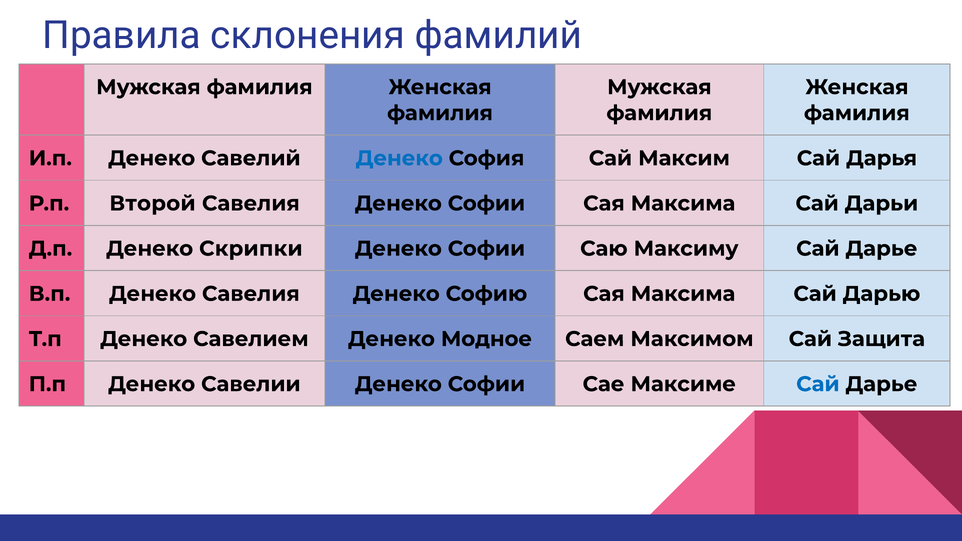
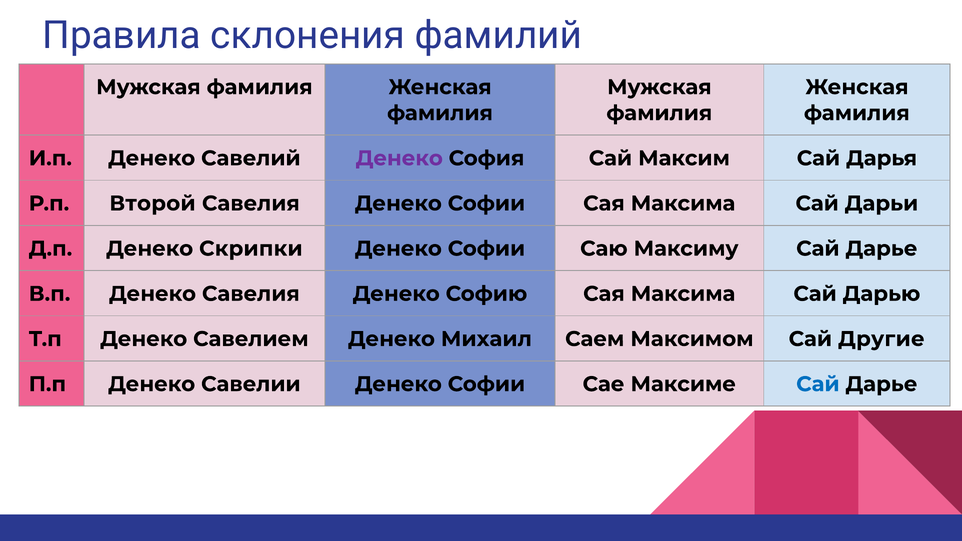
Денеко colour: blue -> purple (399, 158)
Модное: Модное -> Михаил (486, 339)
Защита: Защита -> Другие (881, 339)
